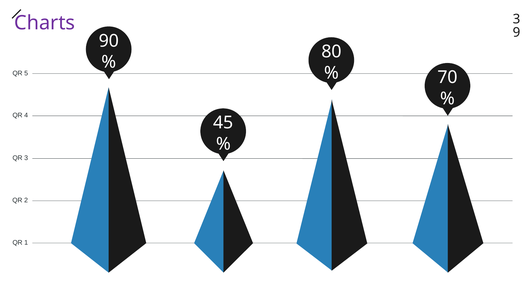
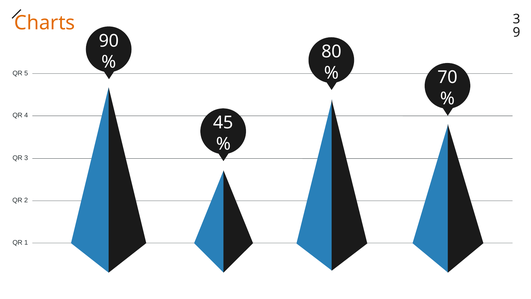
Charts colour: purple -> orange (45, 23)
